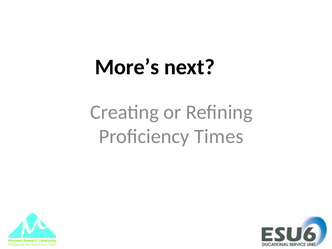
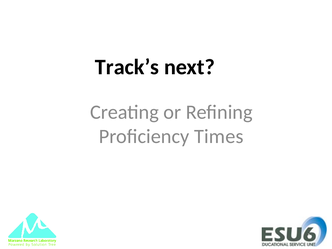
More’s: More’s -> Track’s (127, 67)
